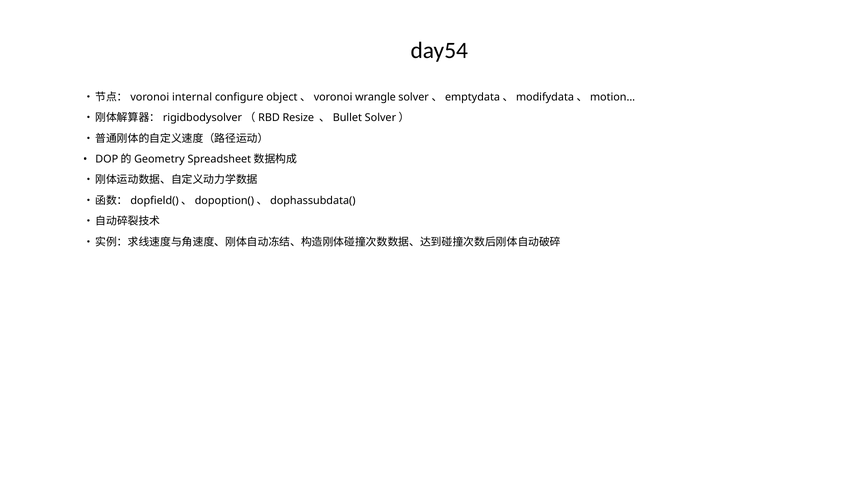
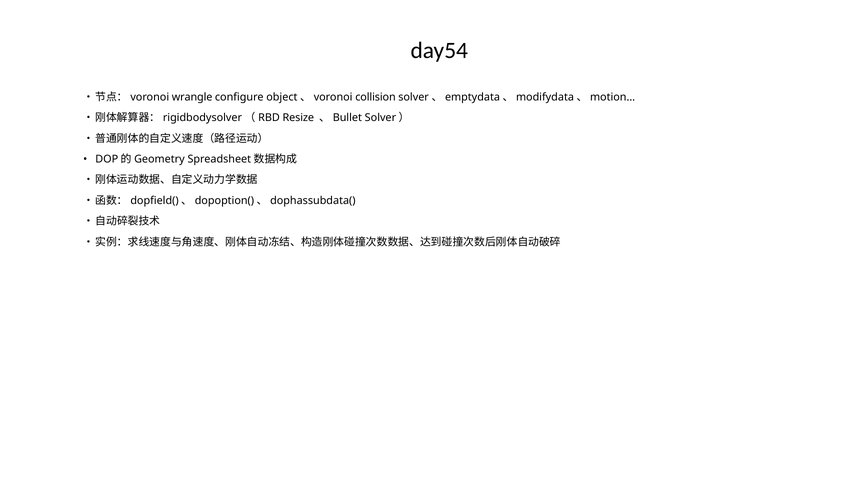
internal: internal -> wrangle (192, 97)
wrangle: wrangle -> collision (375, 97)
